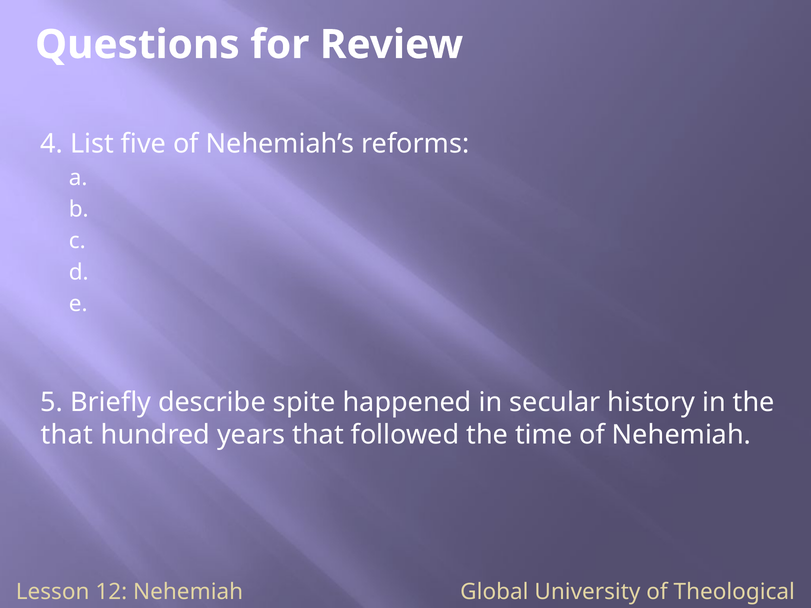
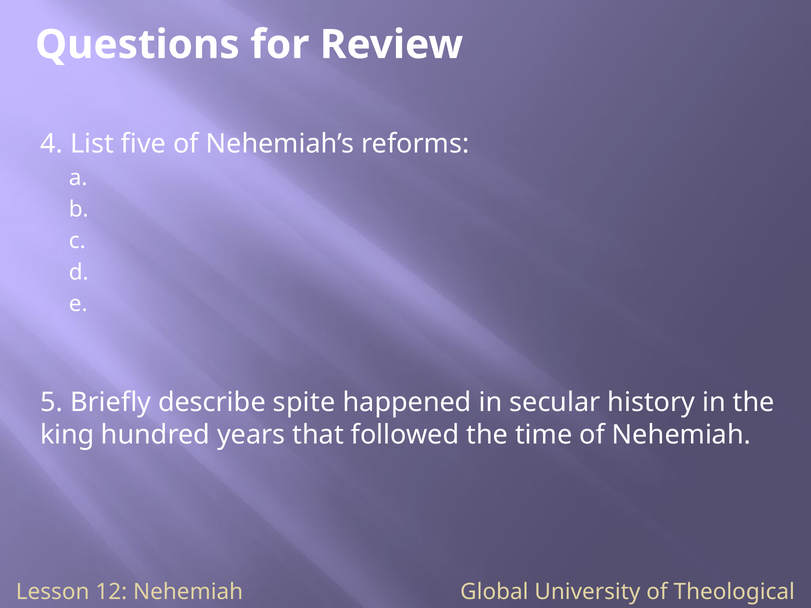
that: that -> king (67, 435)
